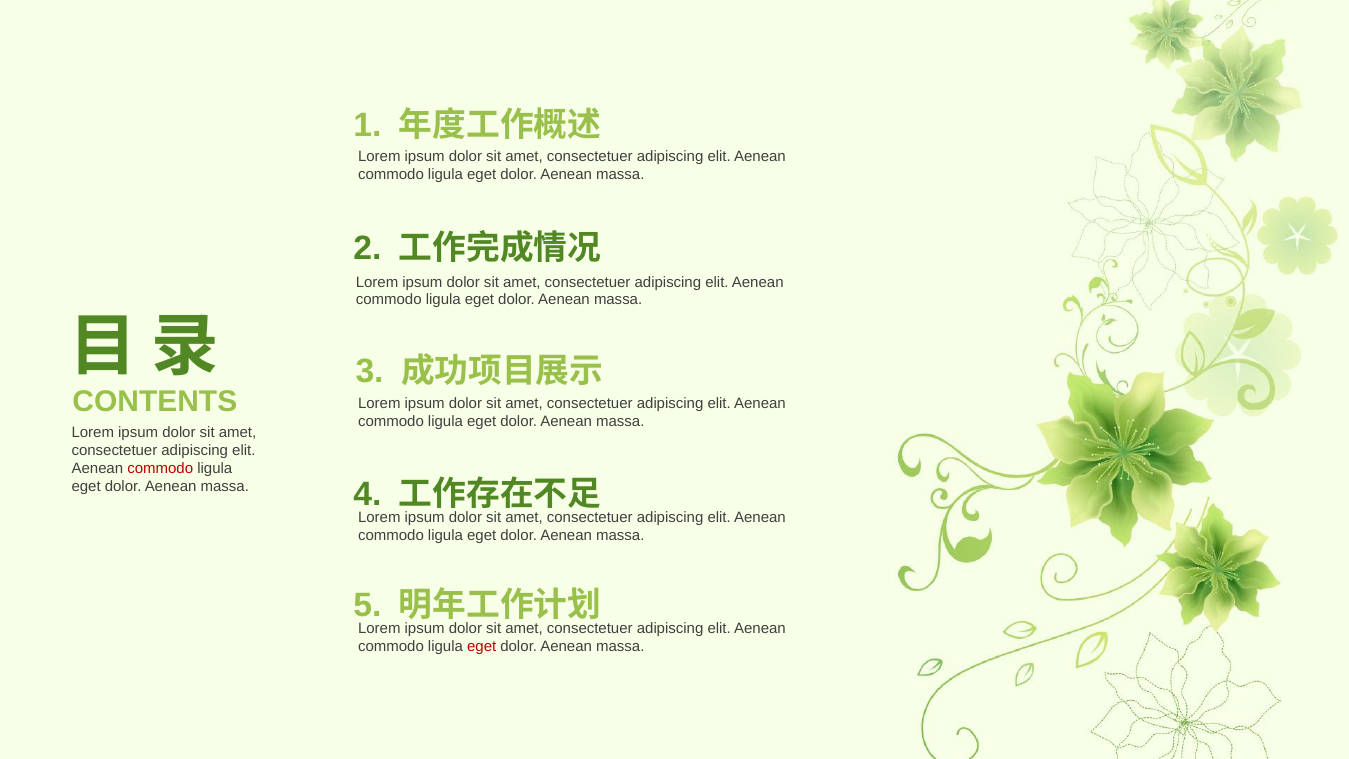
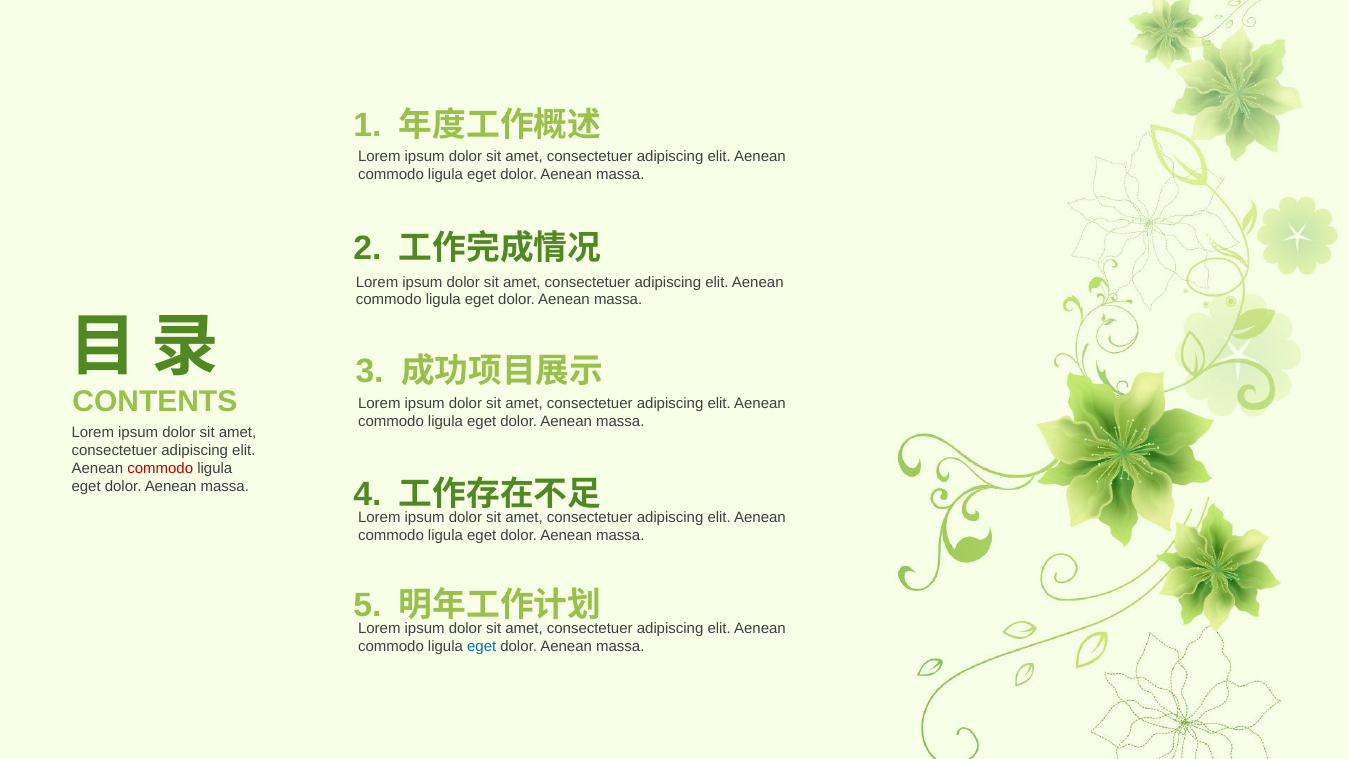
eget colour: red -> blue (482, 647)
